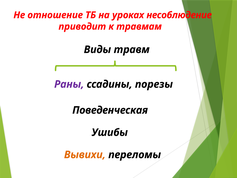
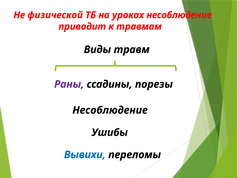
отношение: отношение -> физической (55, 15)
Поведенческая: Поведенческая -> Несоблюдение (110, 110)
Вывихи colour: orange -> blue (85, 155)
